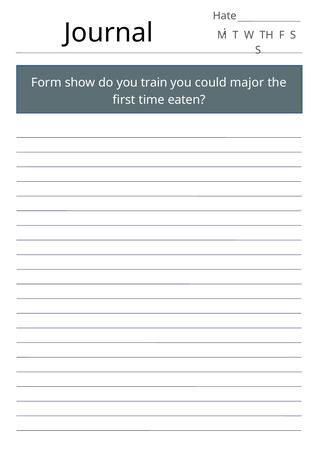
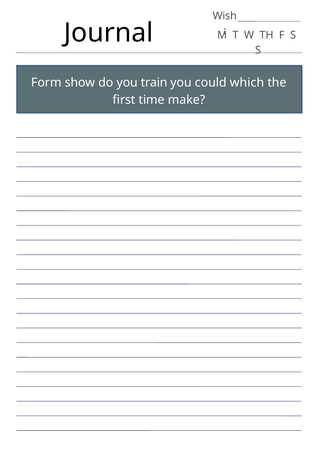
Hate: Hate -> Wish (225, 16)
major: major -> which (247, 82)
eaten: eaten -> make (187, 100)
